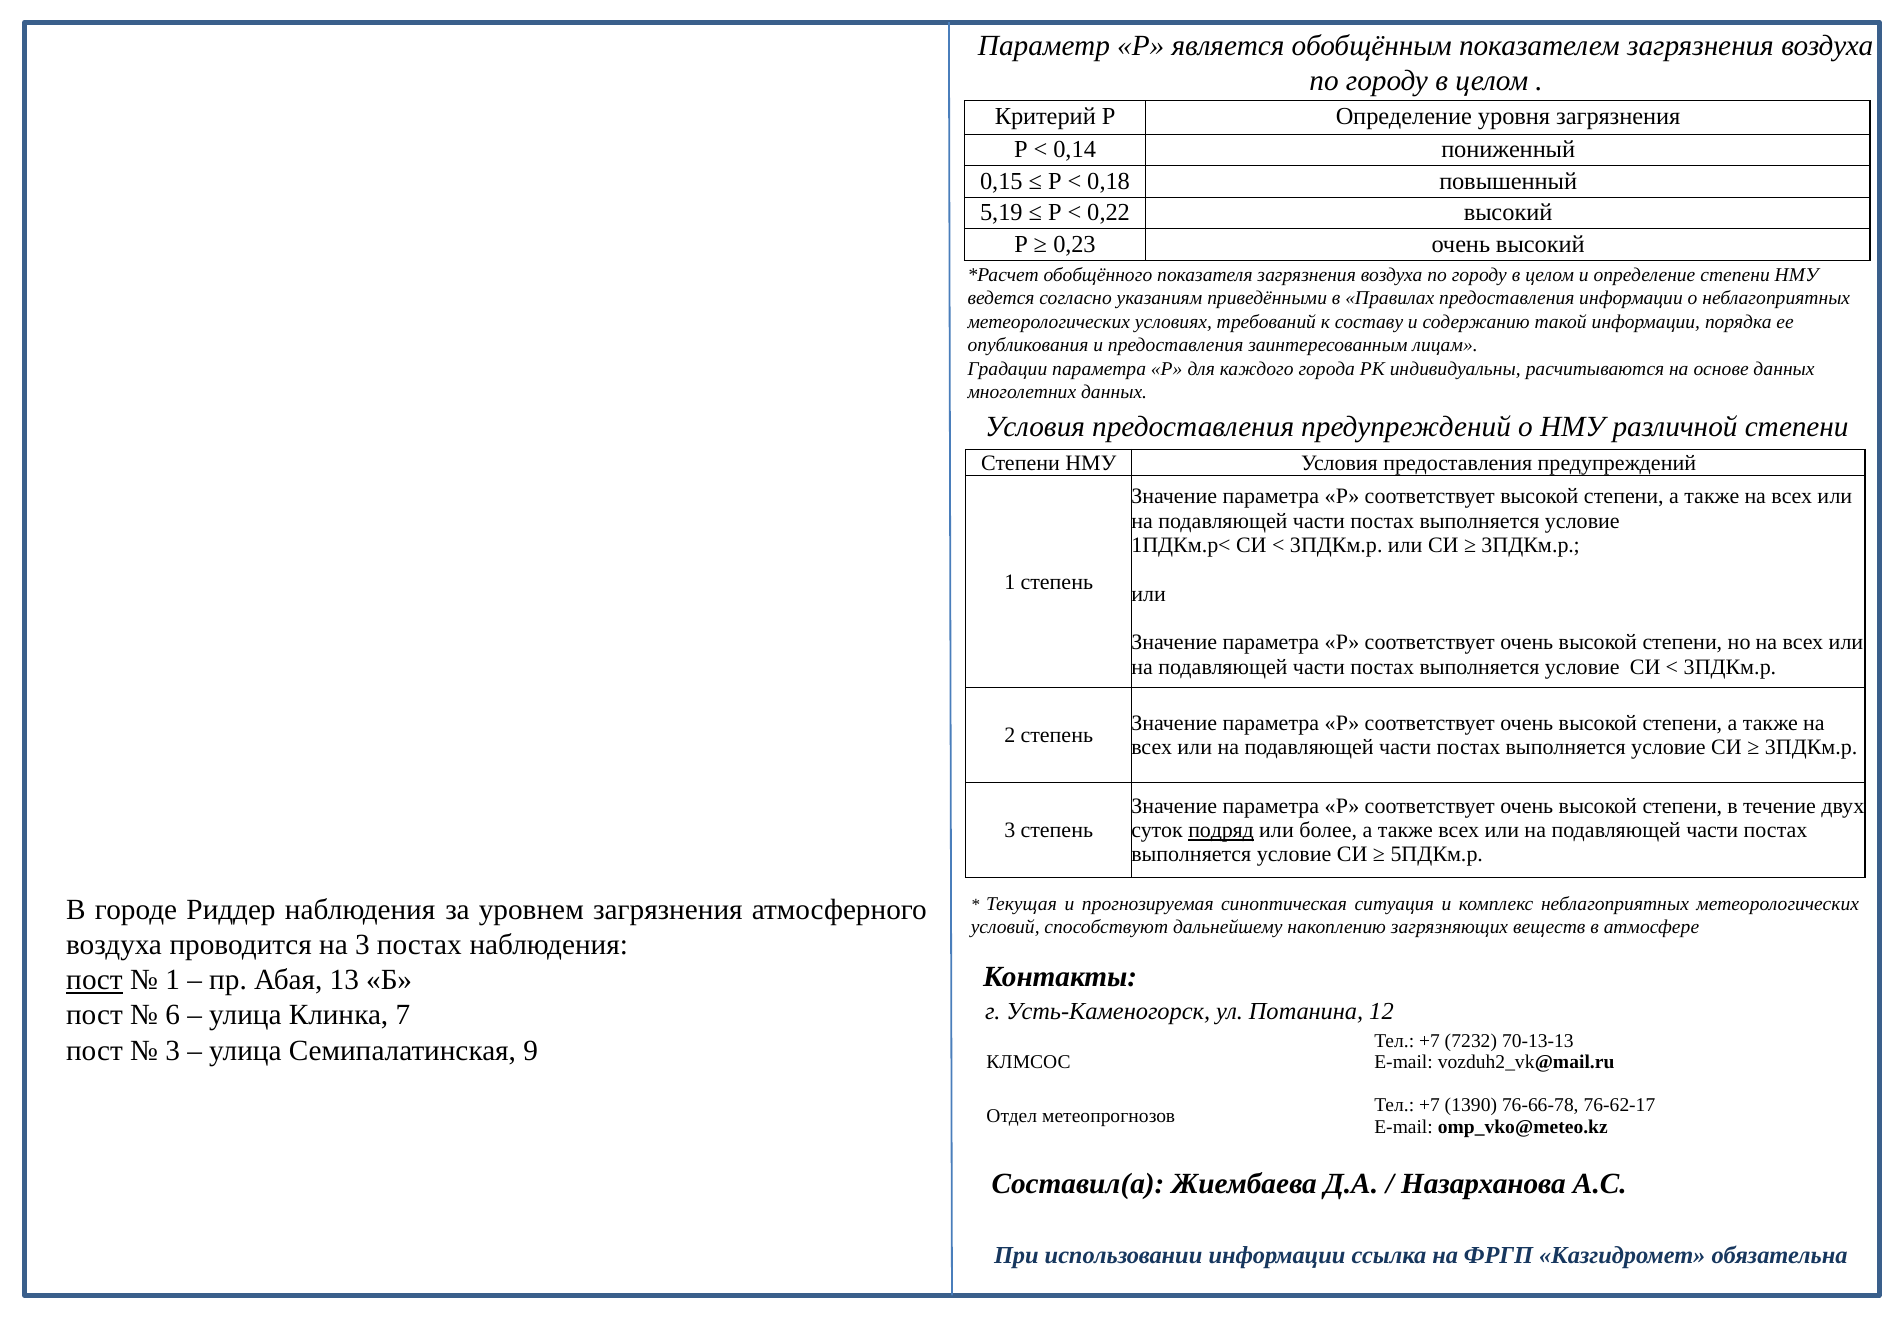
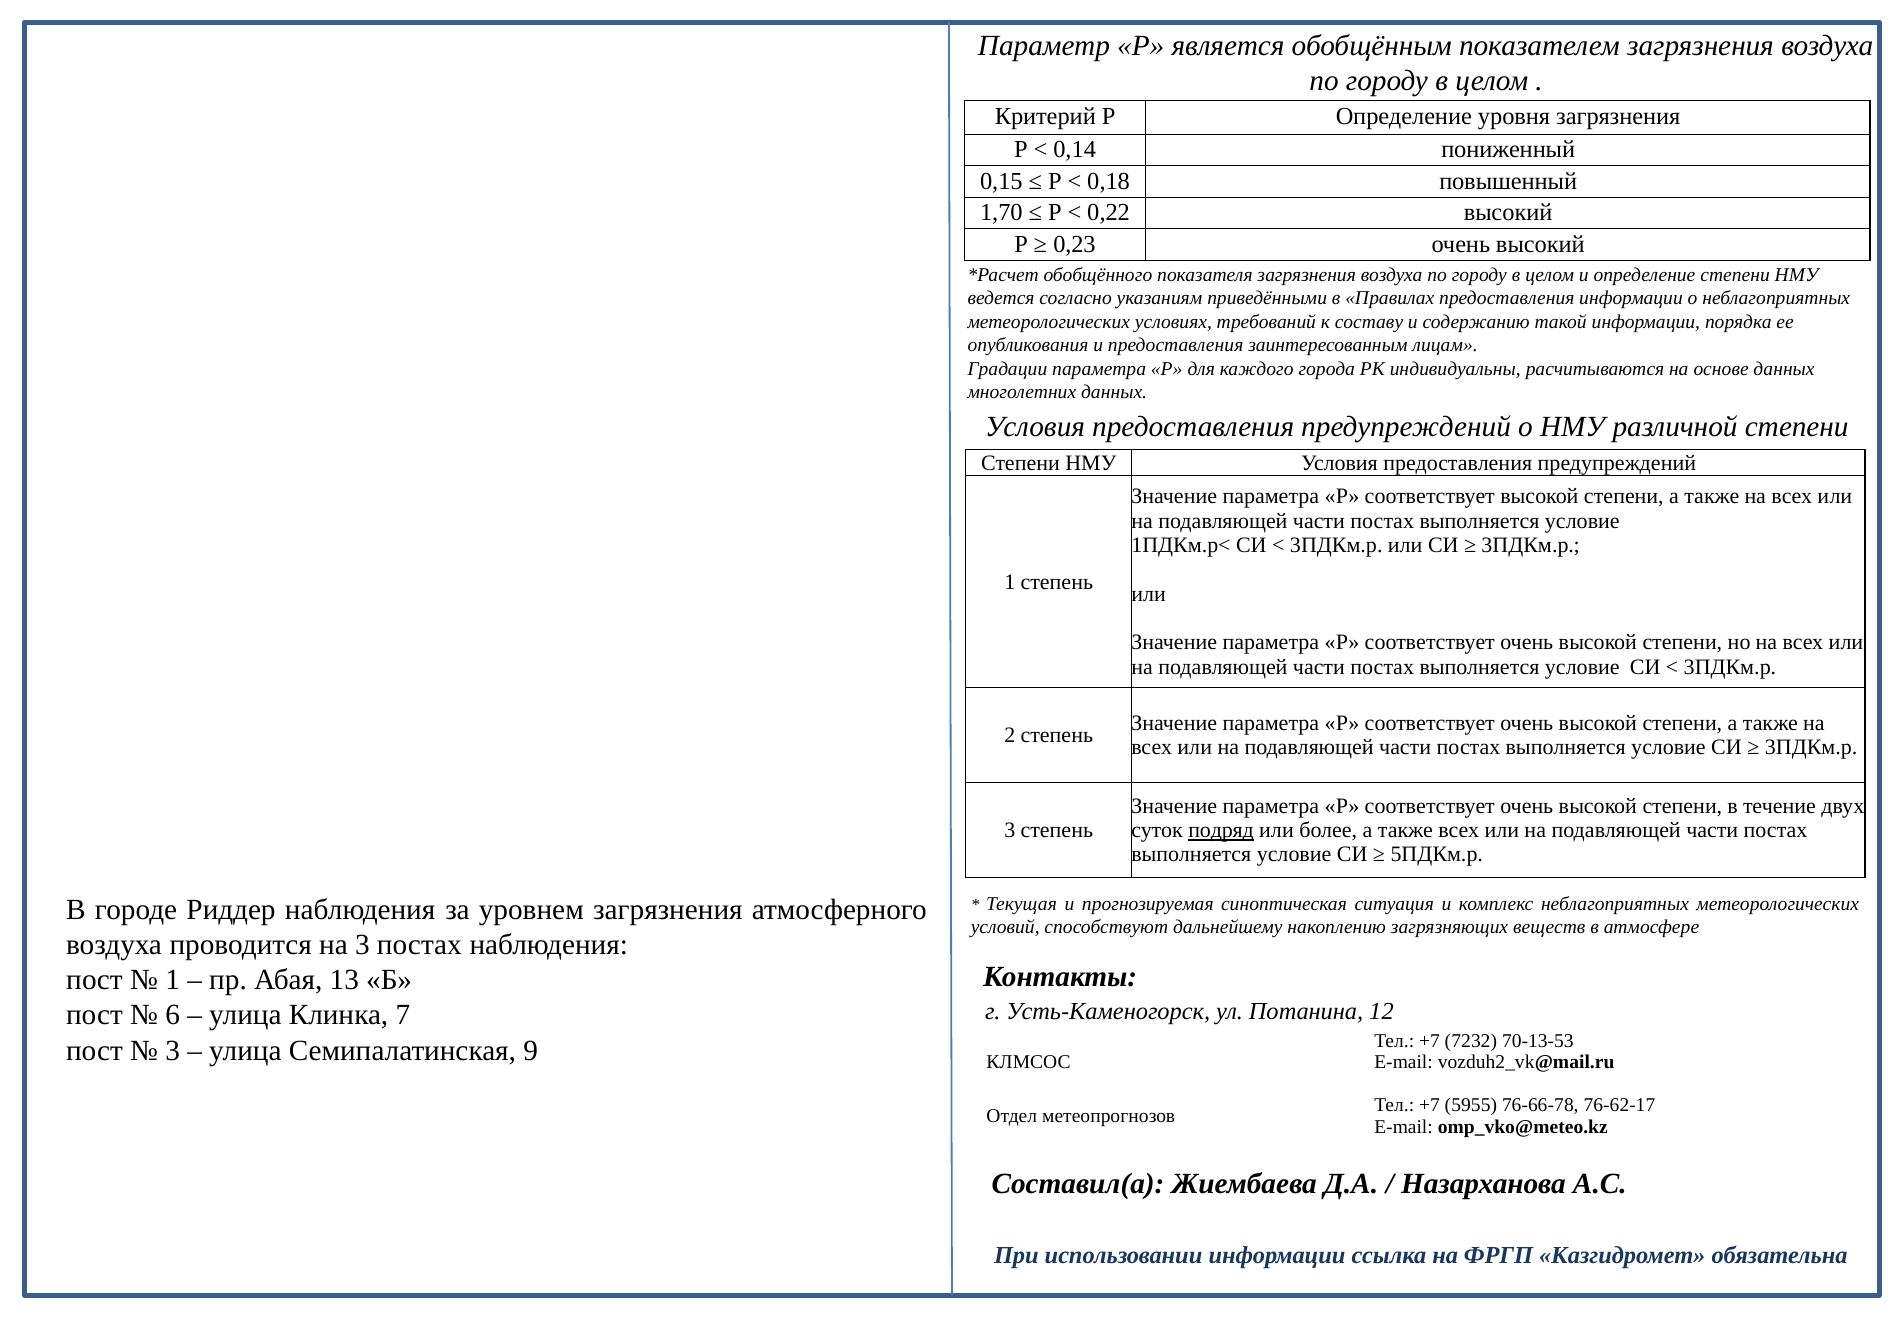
5,19: 5,19 -> 1,70 (1001, 213)
пост underline: present -> none (94, 980)
70-13-13: 70-13-13 -> 70-13-53 (1538, 1041)
1390: 1390 -> 5955 (1471, 1105)
